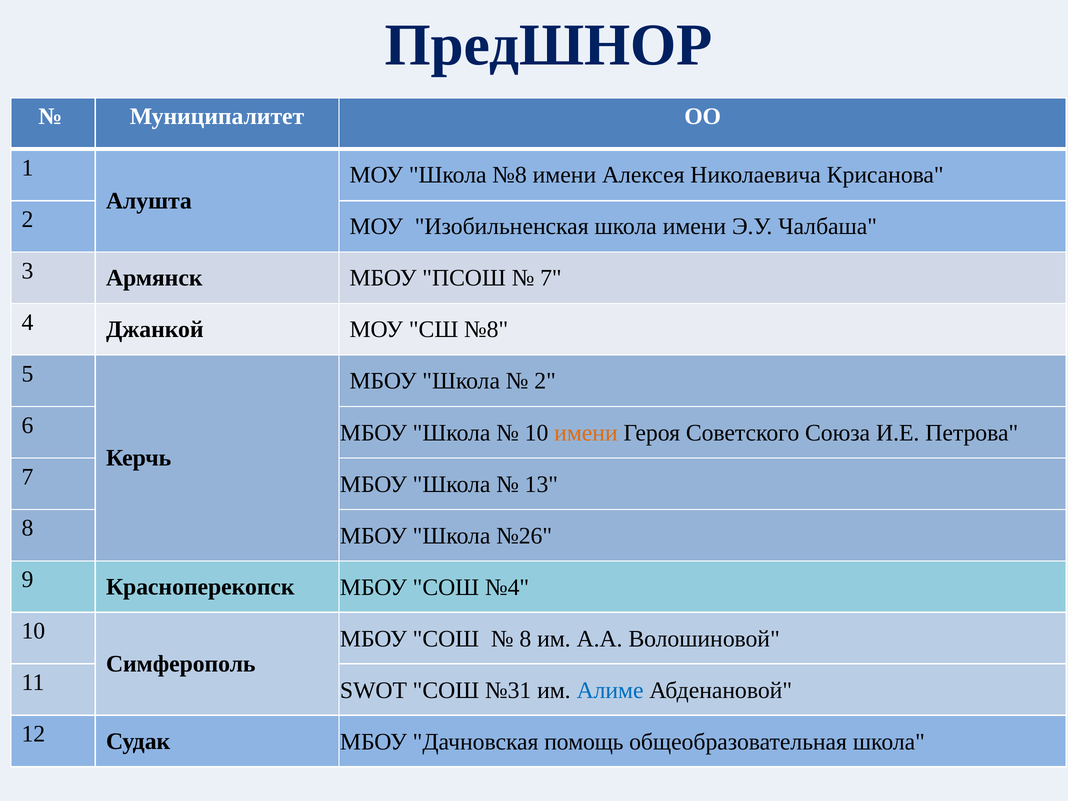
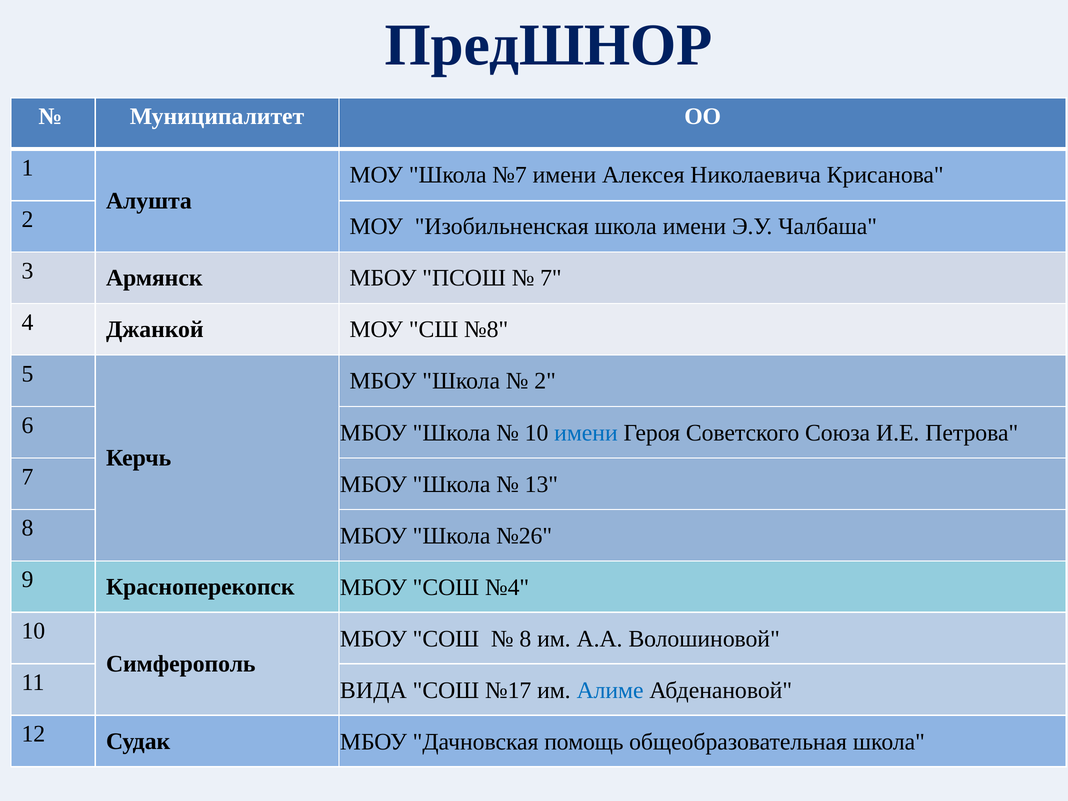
Школа №8: №8 -> №7 (510, 175)
имени colour: orange -> blue (586, 433)
SWOT: SWOT -> ВИДА (373, 690)
№31: №31 -> №17 (508, 690)
